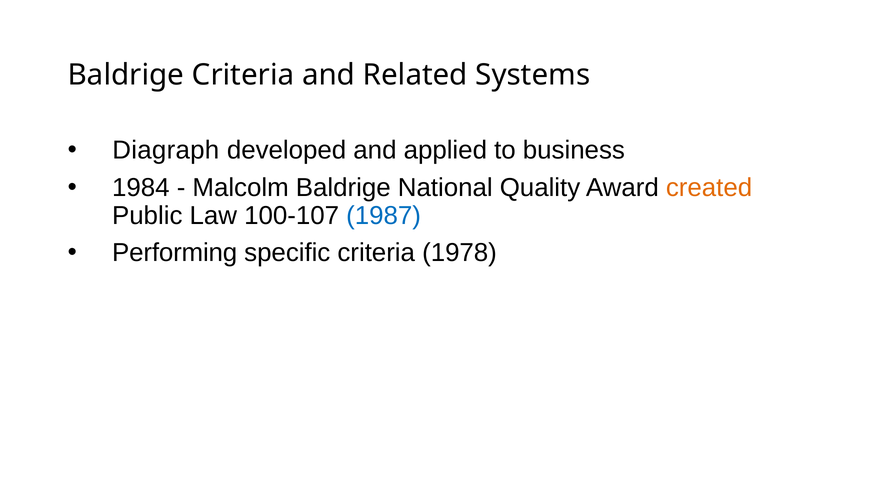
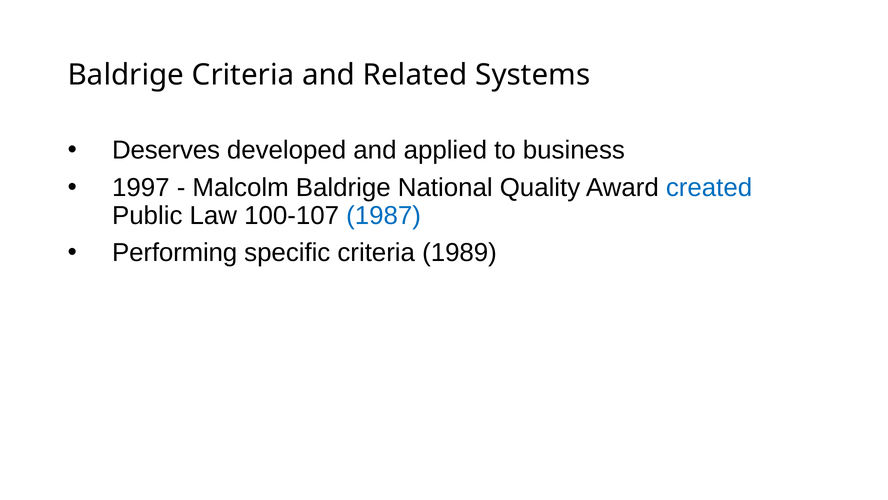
Diagraph: Diagraph -> Deserves (166, 150)
1984: 1984 -> 1997 (141, 187)
created colour: orange -> blue (709, 187)
1978: 1978 -> 1989 (460, 253)
